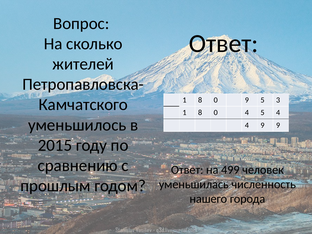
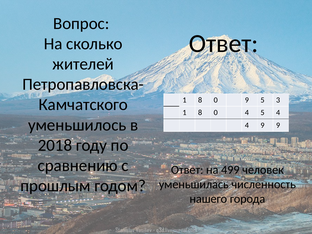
2015: 2015 -> 2018 (55, 145)
